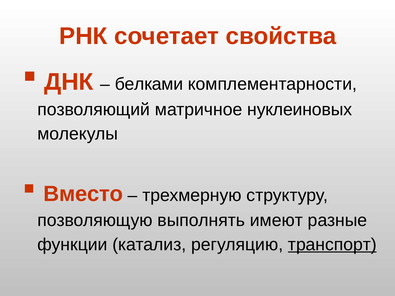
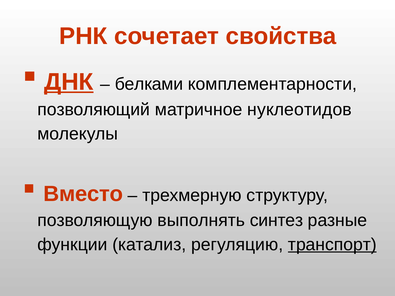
ДНК underline: none -> present (69, 82)
нуклеиновых: нуклеиновых -> нуклеотидов (300, 110)
имеют: имеют -> синтез (276, 220)
